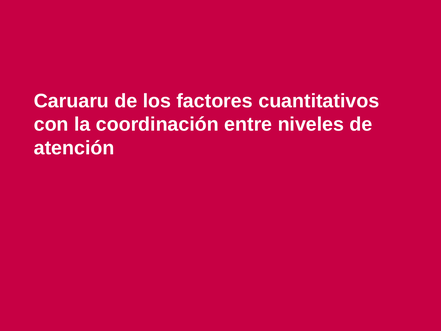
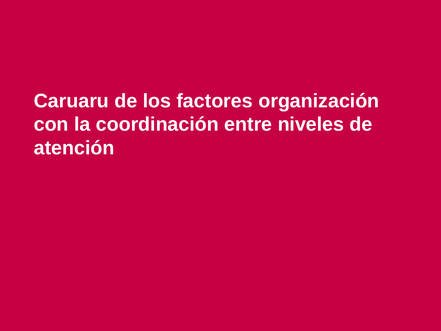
cuantitativos: cuantitativos -> organización (319, 101)
